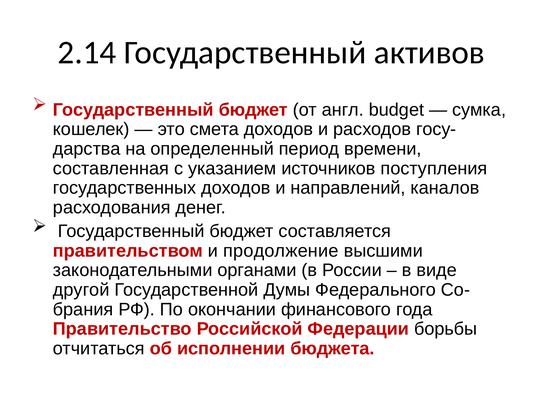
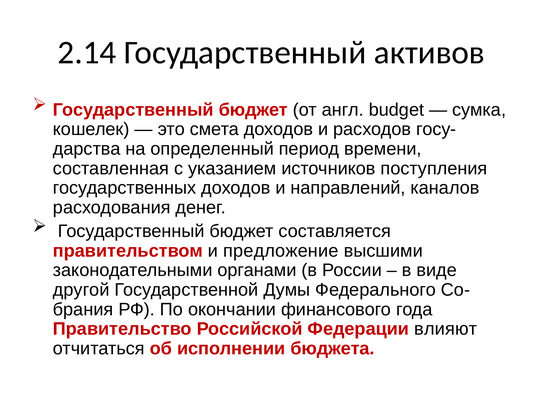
продолжение: продолжение -> предложение (281, 251)
борьбы: борьбы -> влияют (446, 329)
